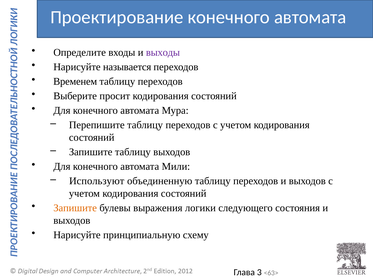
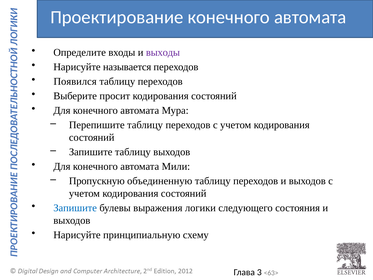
Временем: Временем -> Появился (75, 81)
Используют: Используют -> Пропускную (97, 181)
Запишите colour: orange -> blue (75, 208)
